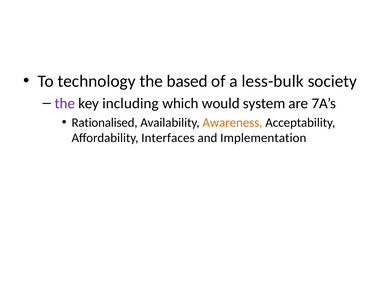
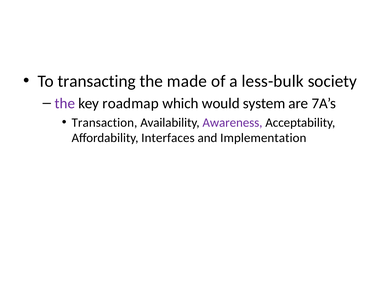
technology: technology -> transacting (97, 81)
based: based -> made (187, 81)
including: including -> roadmap (131, 103)
Rationalised: Rationalised -> Transaction (104, 123)
Awareness colour: orange -> purple (232, 123)
